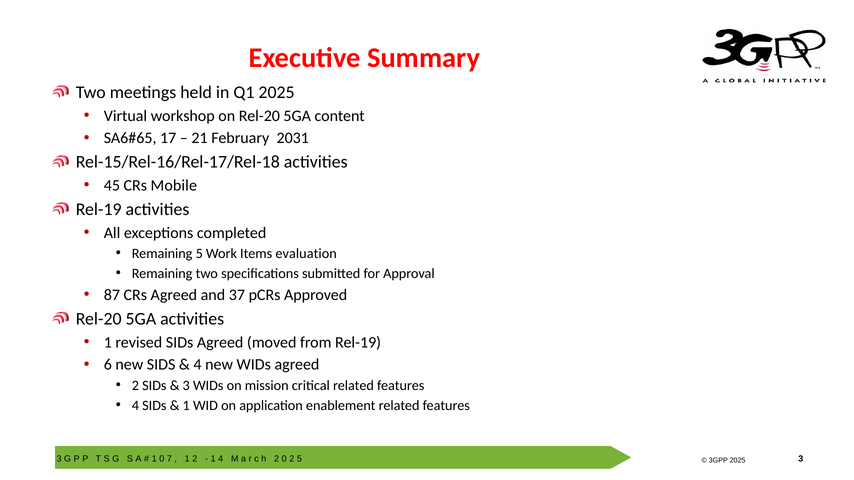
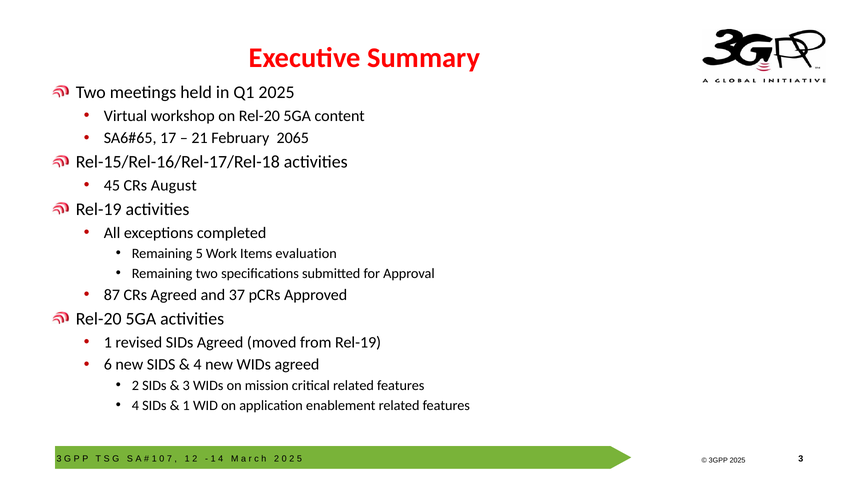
2031: 2031 -> 2065 (293, 138)
Mobile: Mobile -> August (174, 186)
